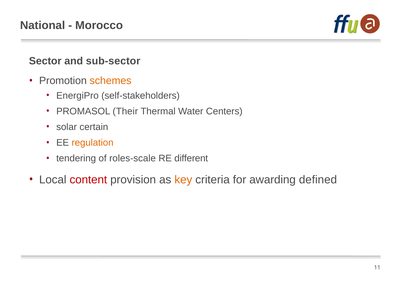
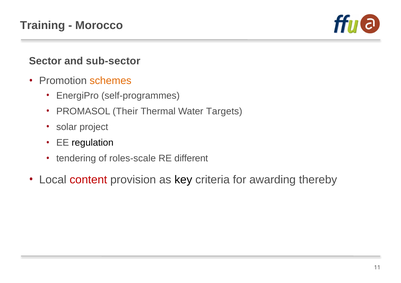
National: National -> Training (43, 26)
self-stakeholders: self-stakeholders -> self-programmes (141, 96)
Centers: Centers -> Targets (224, 112)
certain: certain -> project (94, 127)
regulation colour: orange -> black (93, 143)
key colour: orange -> black (183, 180)
defined: defined -> thereby (318, 180)
